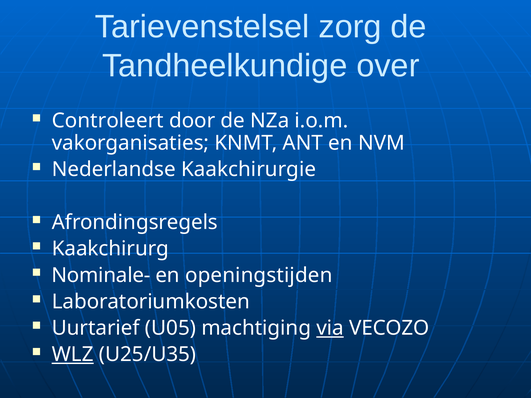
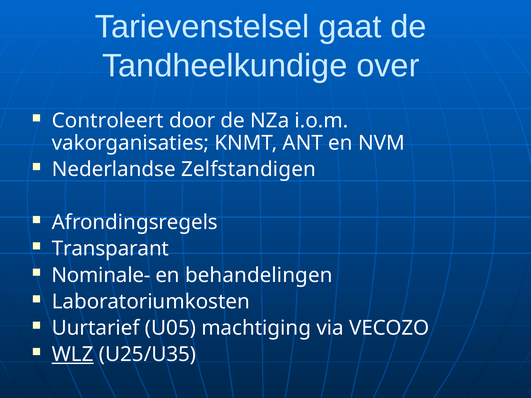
zorg: zorg -> gaat (350, 27)
Kaakchirurgie: Kaakchirurgie -> Zelfstandigen (248, 170)
Kaakchirurg: Kaakchirurg -> Transparant (110, 249)
openingstijden: openingstijden -> behandelingen (259, 275)
via underline: present -> none (330, 328)
